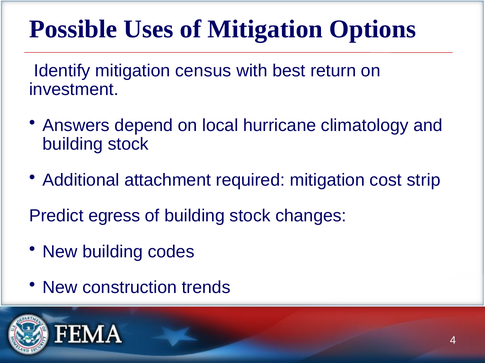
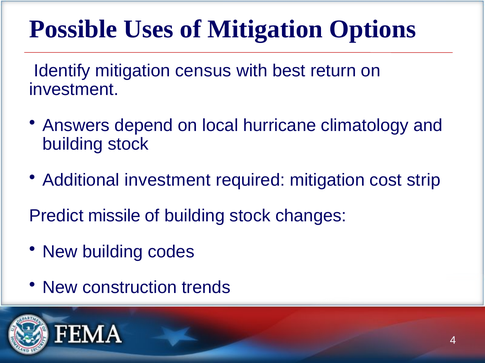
Additional attachment: attachment -> investment (168, 180)
egress: egress -> missile (114, 216)
